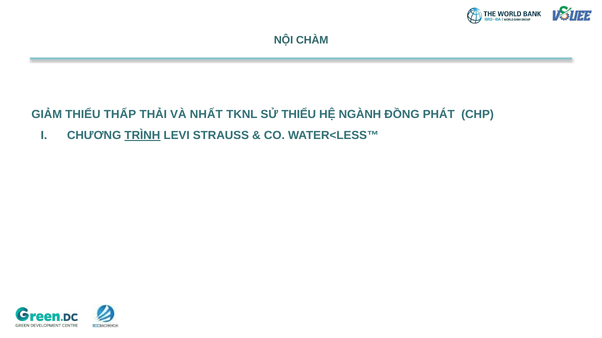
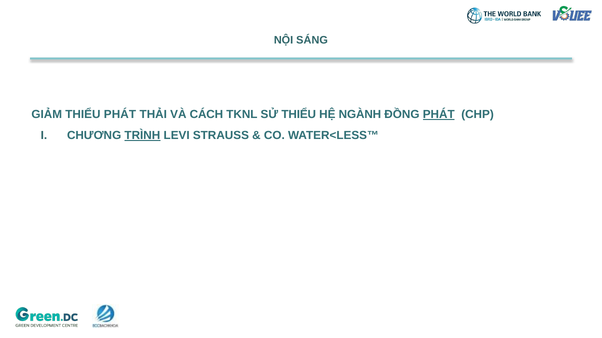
CHÀM: CHÀM -> SÁNG (312, 40)
THIỂU THẤP: THẤP -> PHÁT (120, 115)
NHẤT: NHẤT -> CÁCH (206, 115)
PHÁT underline: none -> present (439, 115)
